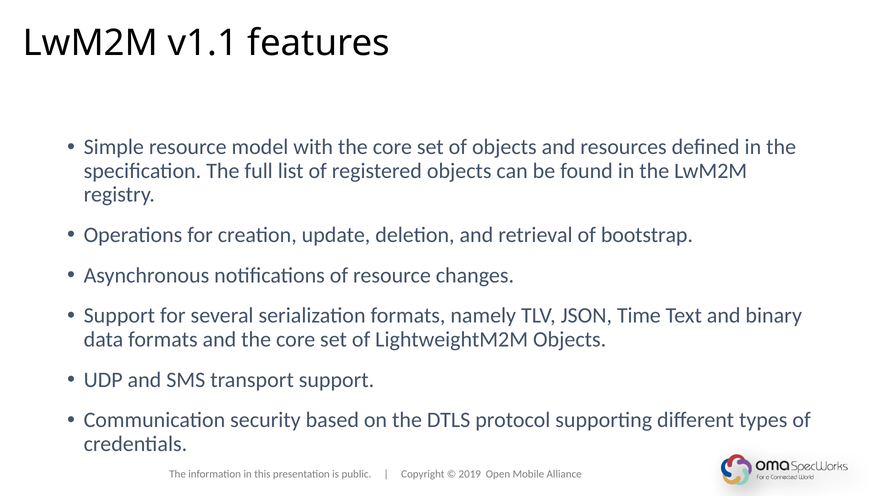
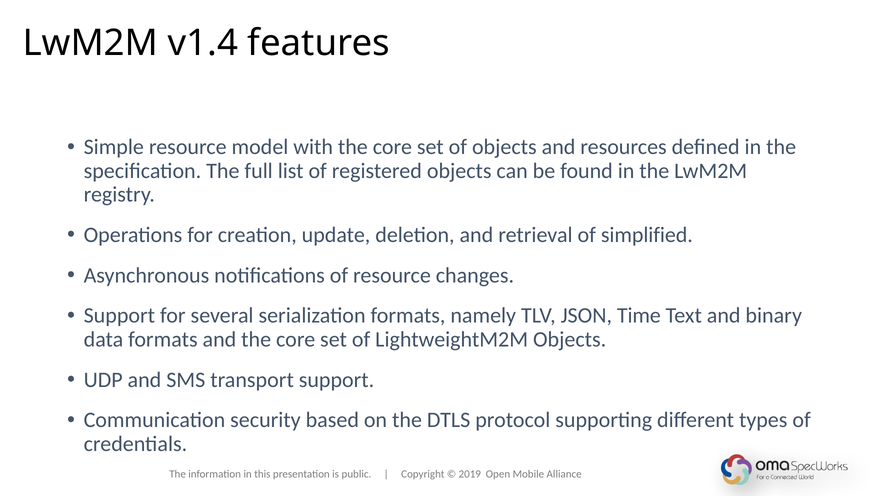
v1.1: v1.1 -> v1.4 (203, 43)
bootstrap: bootstrap -> simplified (647, 235)
